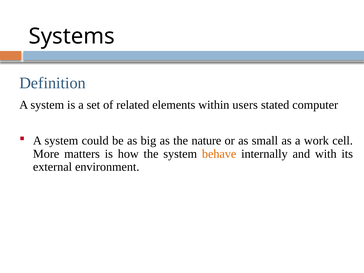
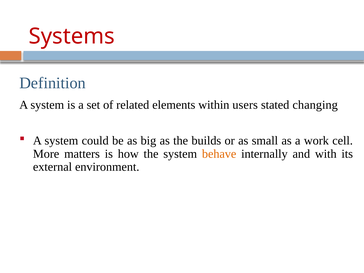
Systems colour: black -> red (72, 36)
computer: computer -> changing (315, 105)
nature: nature -> builds (206, 141)
